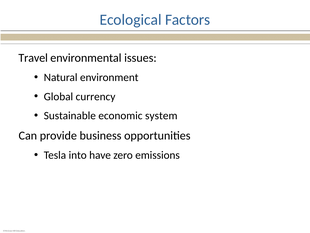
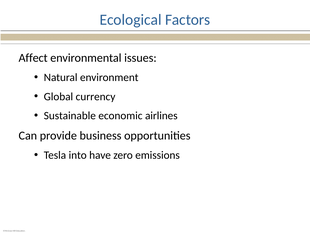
Travel: Travel -> Affect (33, 58)
system: system -> airlines (161, 115)
